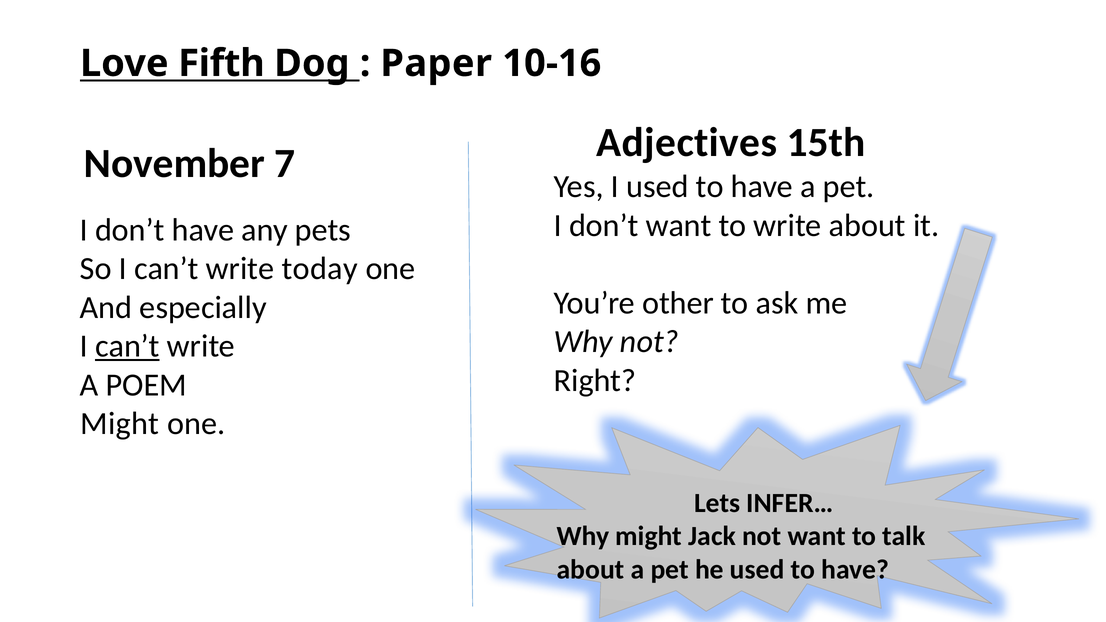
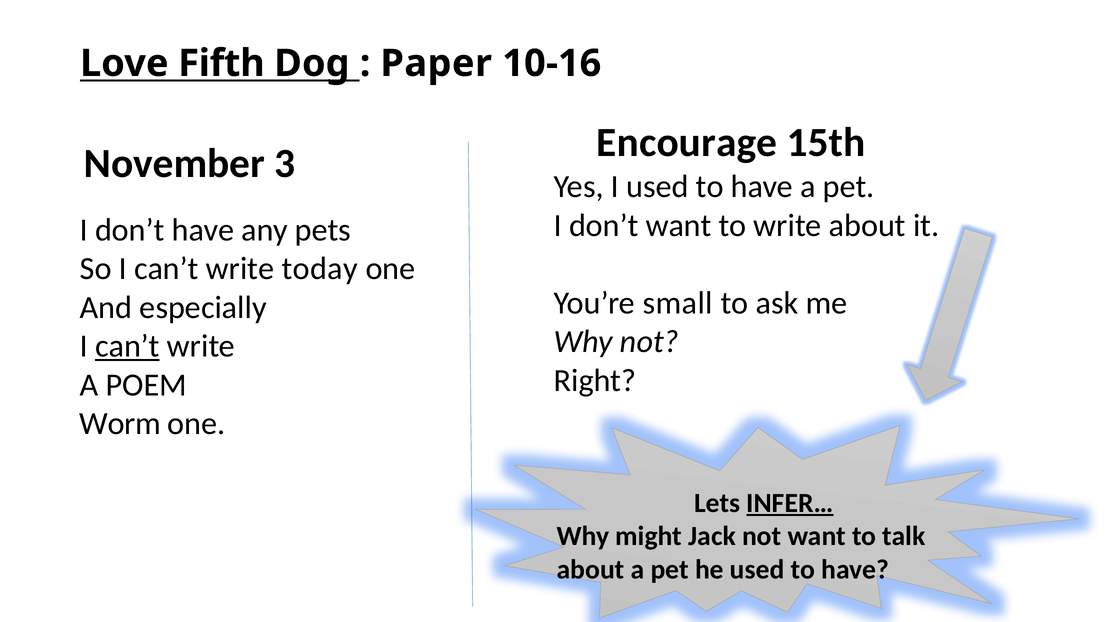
Adjectives: Adjectives -> Encourage (687, 143)
7: 7 -> 3 (285, 164)
other: other -> small (678, 303)
Might: Might -> Worm (120, 424)
INFER… underline: none -> present (790, 503)
